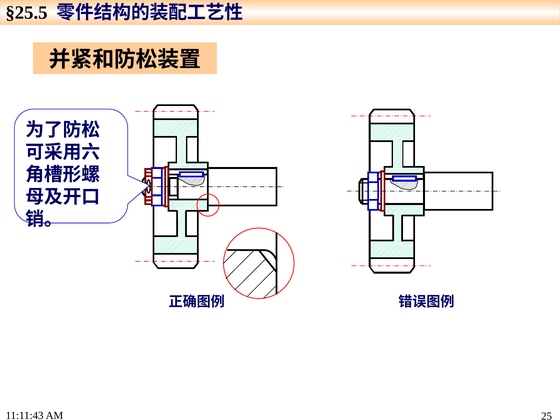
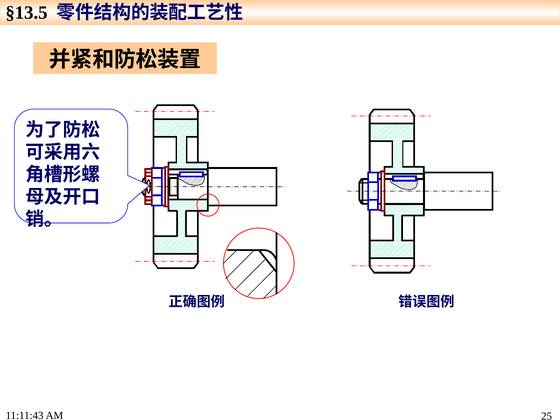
§25.5: §25.5 -> §13.5 (26, 13)
